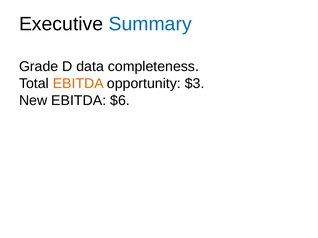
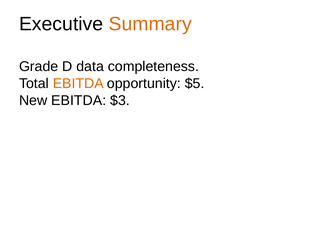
Summary colour: blue -> orange (150, 24)
$3: $3 -> $5 (195, 84)
$6: $6 -> $3 (120, 101)
